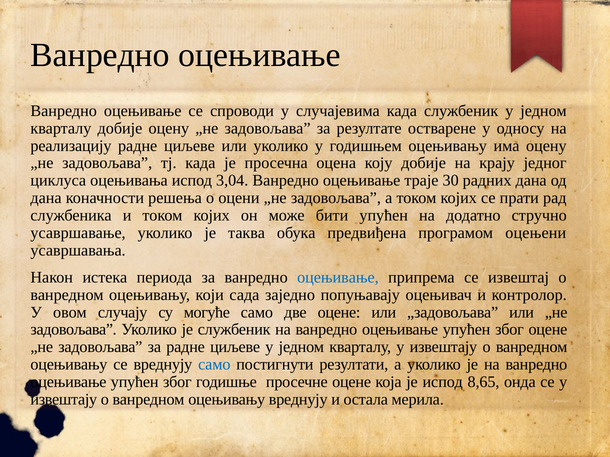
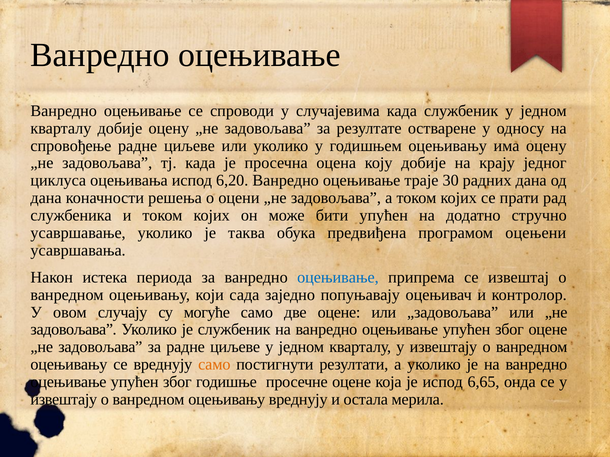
реализацију: реализацију -> спровођење (71, 146)
3,04: 3,04 -> 6,20 (232, 181)
само colour: blue -> orange (214, 365)
8,65: 8,65 -> 6,65 (484, 382)
